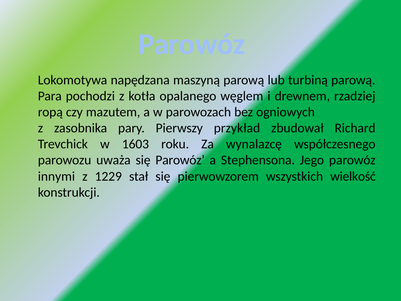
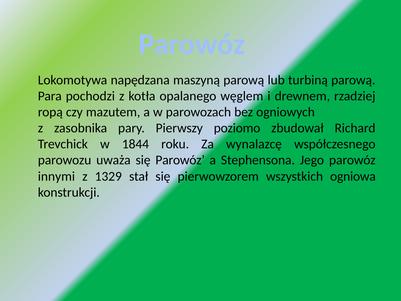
przykład: przykład -> poziomo (237, 128)
1603: 1603 -> 1844 (135, 144)
1229: 1229 -> 1329 (108, 176)
wielkość: wielkość -> ogniowa (353, 176)
